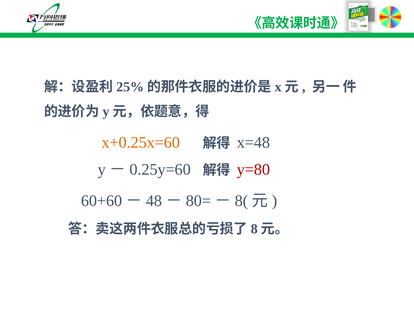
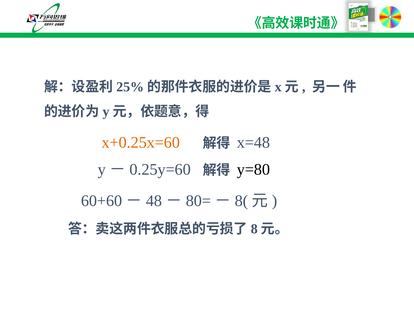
y=80 colour: red -> black (253, 169)
